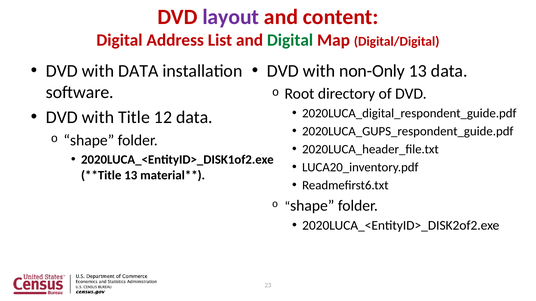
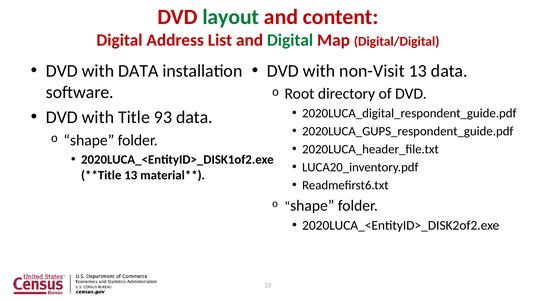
layout colour: purple -> green (231, 17)
non-Only: non-Only -> non-Visit (372, 71)
12: 12 -> 93 (163, 117)
